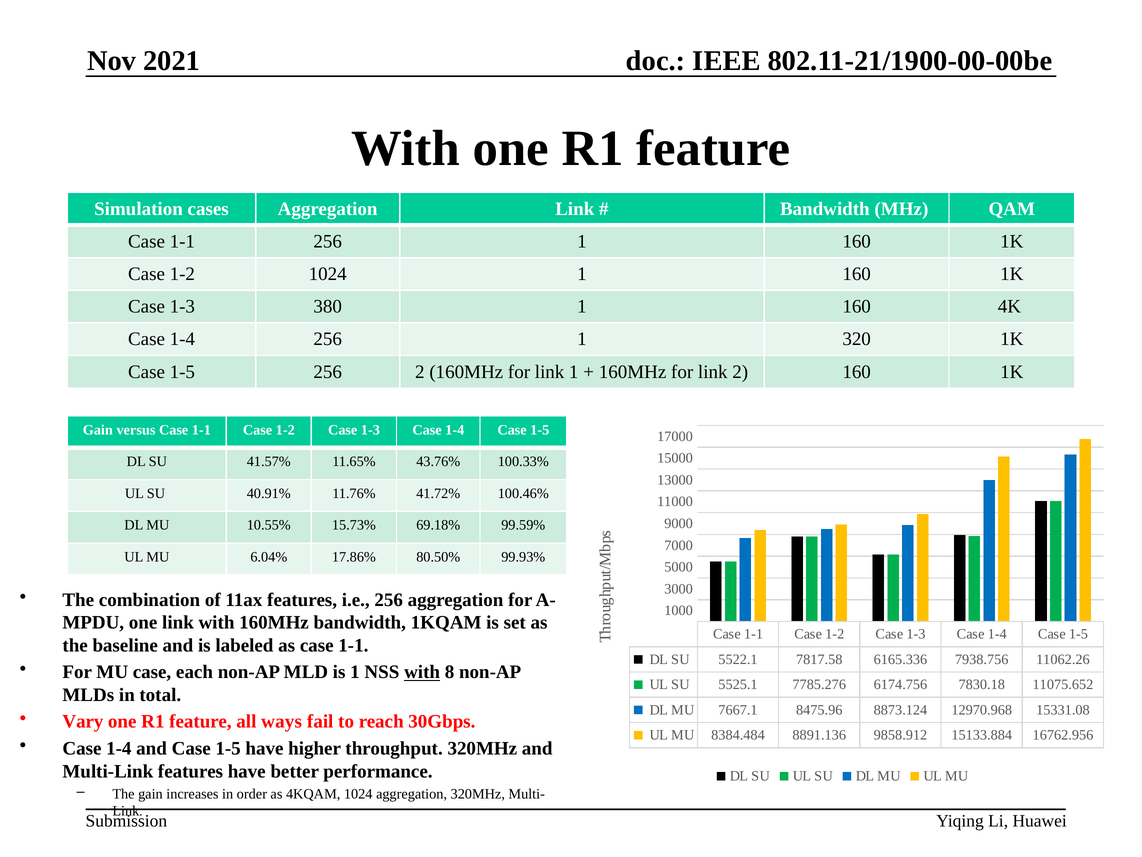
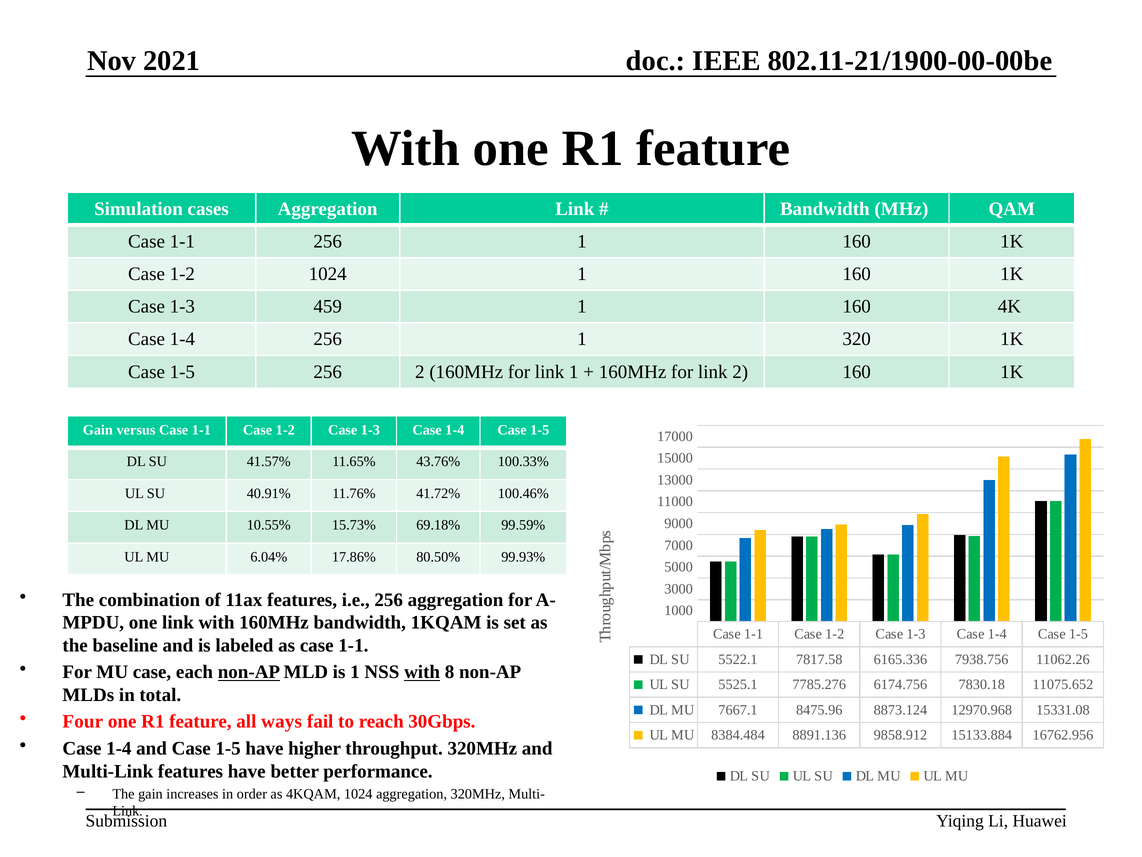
380: 380 -> 459 (328, 306)
non-AP underline: none -> present (249, 672)
Vary: Vary -> Four (83, 721)
